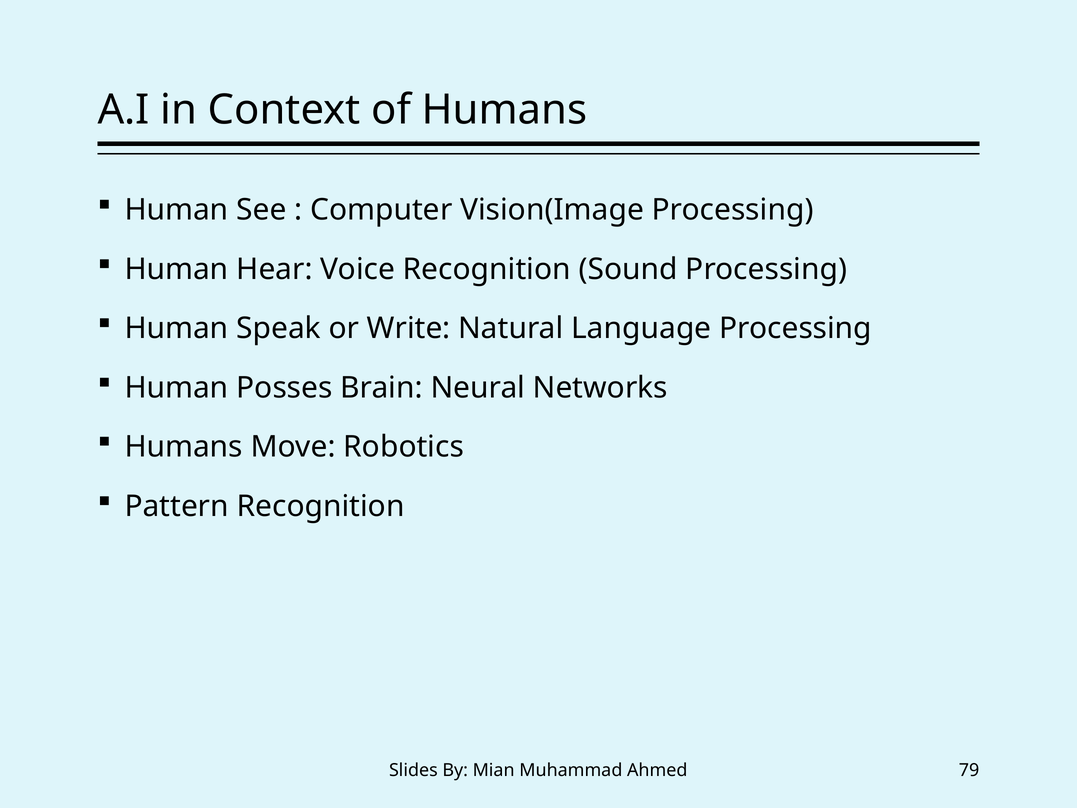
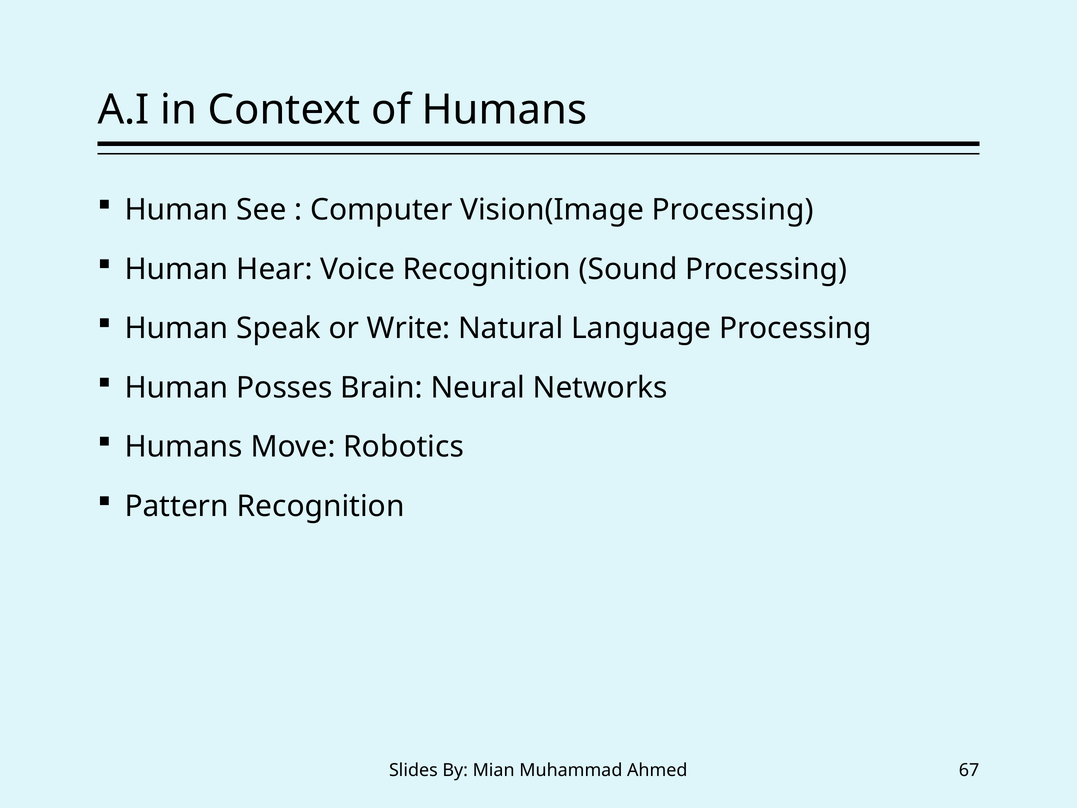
79: 79 -> 67 (969, 770)
